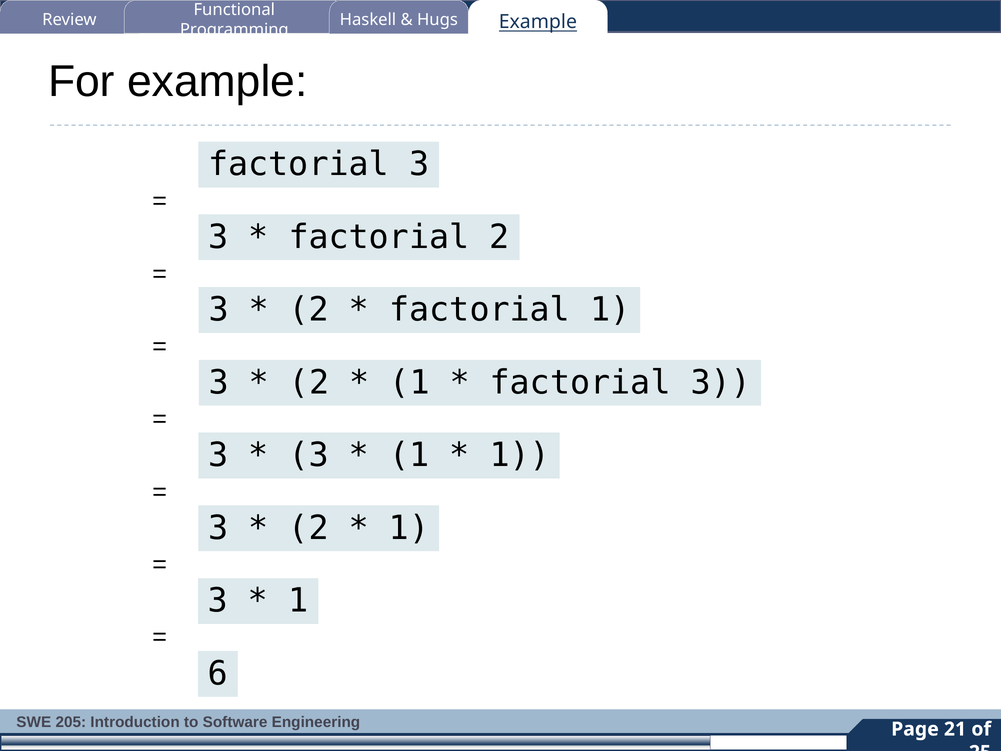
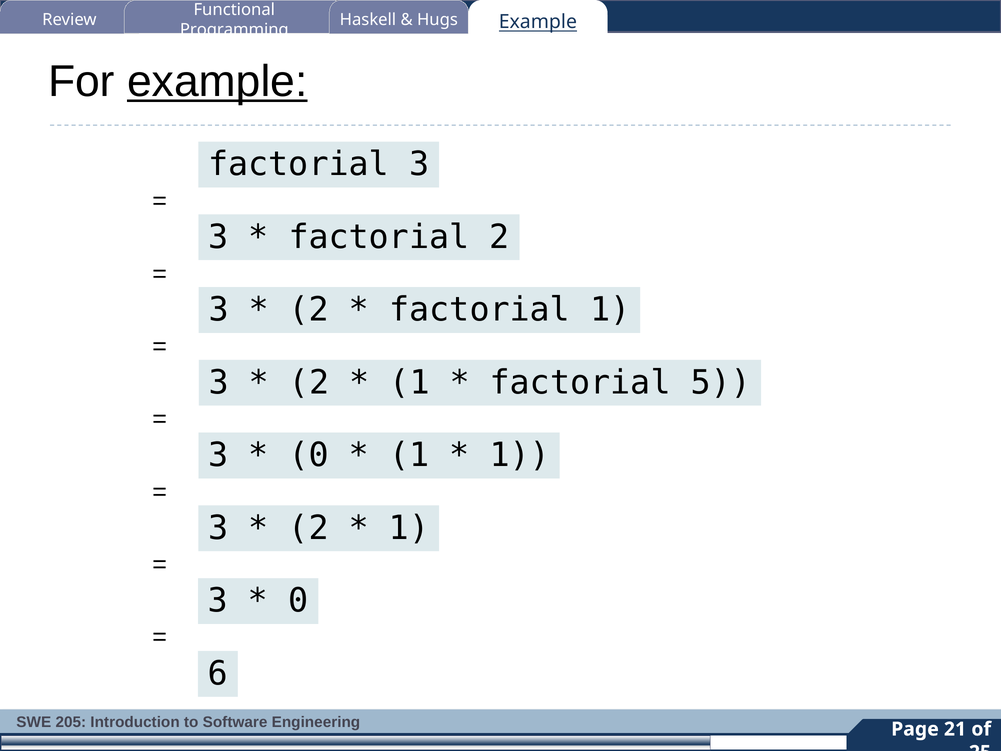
example underline: none -> present (217, 82)
3: 3 -> 5 (721, 382)
3: 3 -> 0 (309, 455)
1: 1 -> 0 (298, 601)
